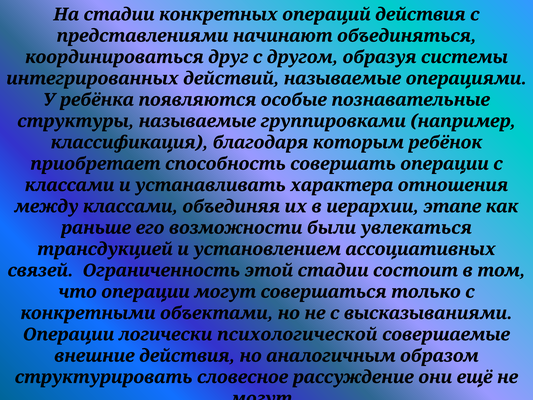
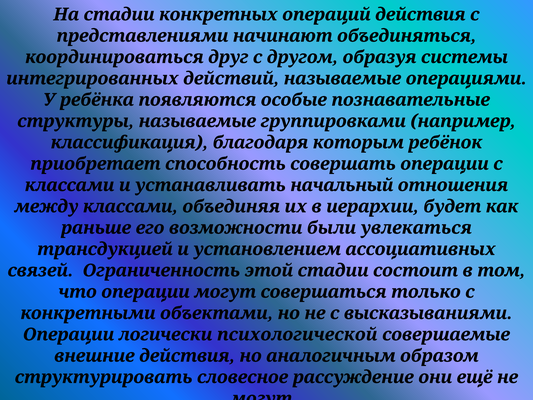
характера: характера -> начальный (342, 185)
этапе: этапе -> будет (452, 206)
